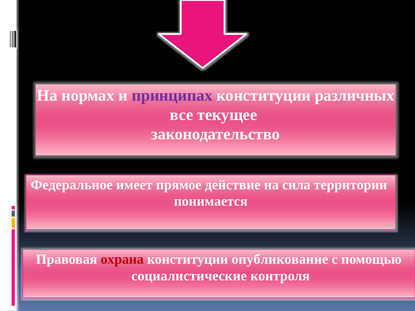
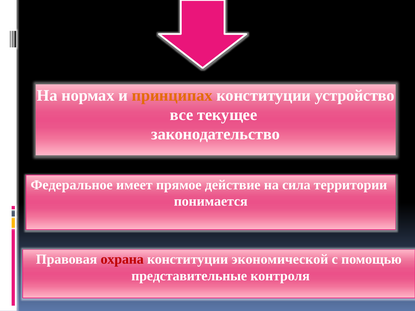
принципах colour: purple -> orange (172, 96)
различных: различных -> устройство (355, 96)
опубликование: опубликование -> экономической (280, 259)
социалистические: социалистические -> представительные (189, 276)
